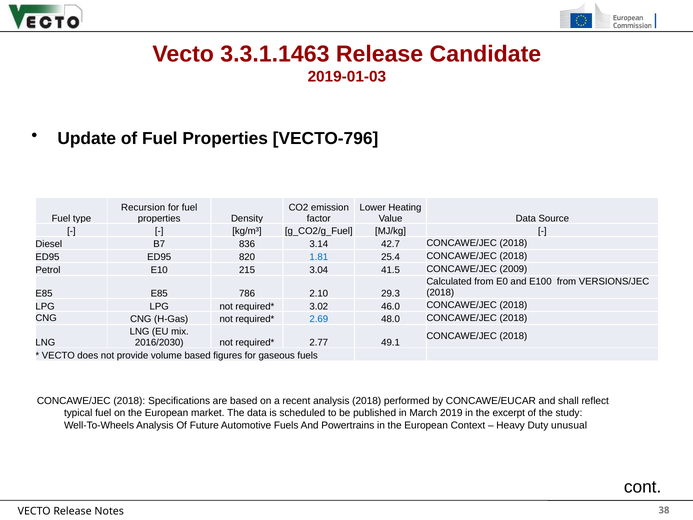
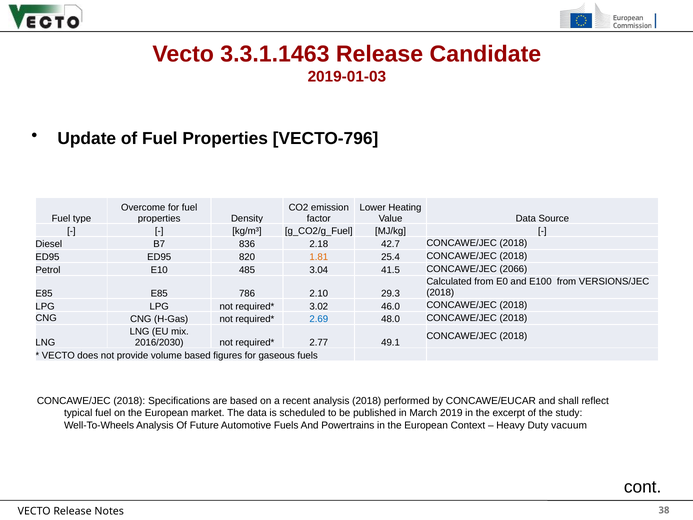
Recursion: Recursion -> Overcome (143, 207)
3.14: 3.14 -> 2.18 (319, 244)
1.81 colour: blue -> orange (319, 257)
215: 215 -> 485 (247, 270)
2009: 2009 -> 2066 (513, 269)
unusual: unusual -> vacuum (569, 425)
